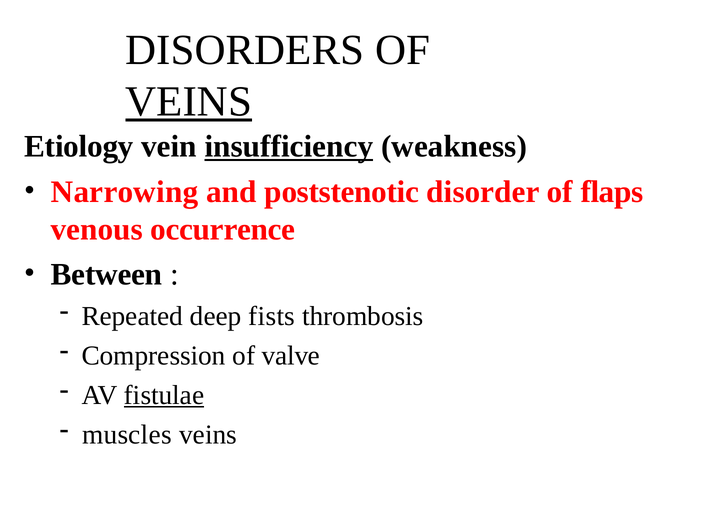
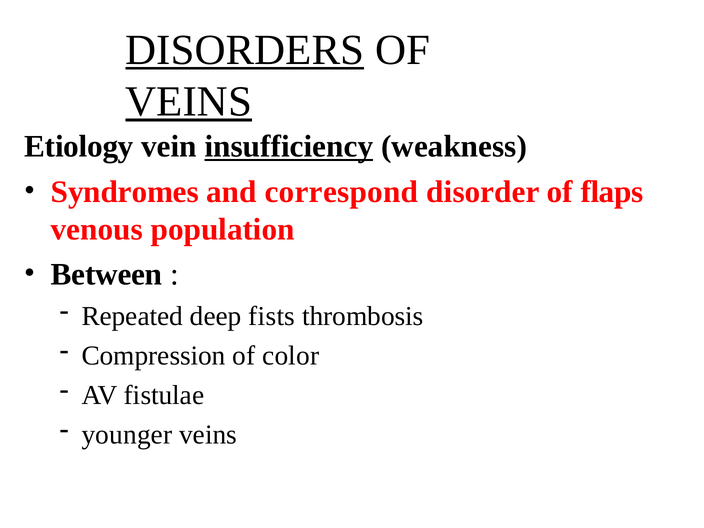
DISORDERS underline: none -> present (245, 50)
Narrowing: Narrowing -> Syndromes (125, 192)
poststenotic: poststenotic -> correspond (341, 192)
occurrence: occurrence -> population (223, 229)
valve: valve -> color (291, 356)
fistulae underline: present -> none (164, 395)
muscles: muscles -> younger (127, 435)
